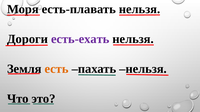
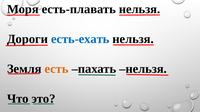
есть-ехать colour: purple -> blue (80, 39)
